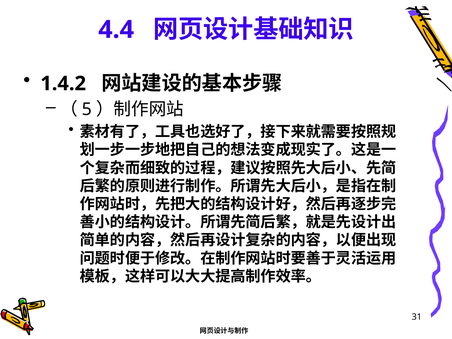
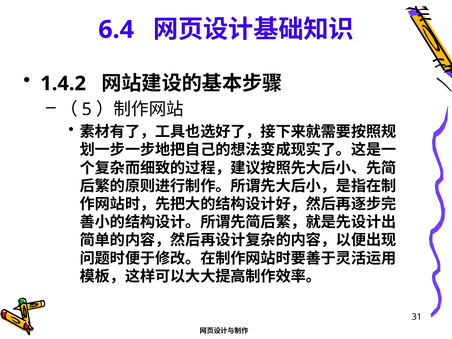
4.4: 4.4 -> 6.4 (116, 30)
